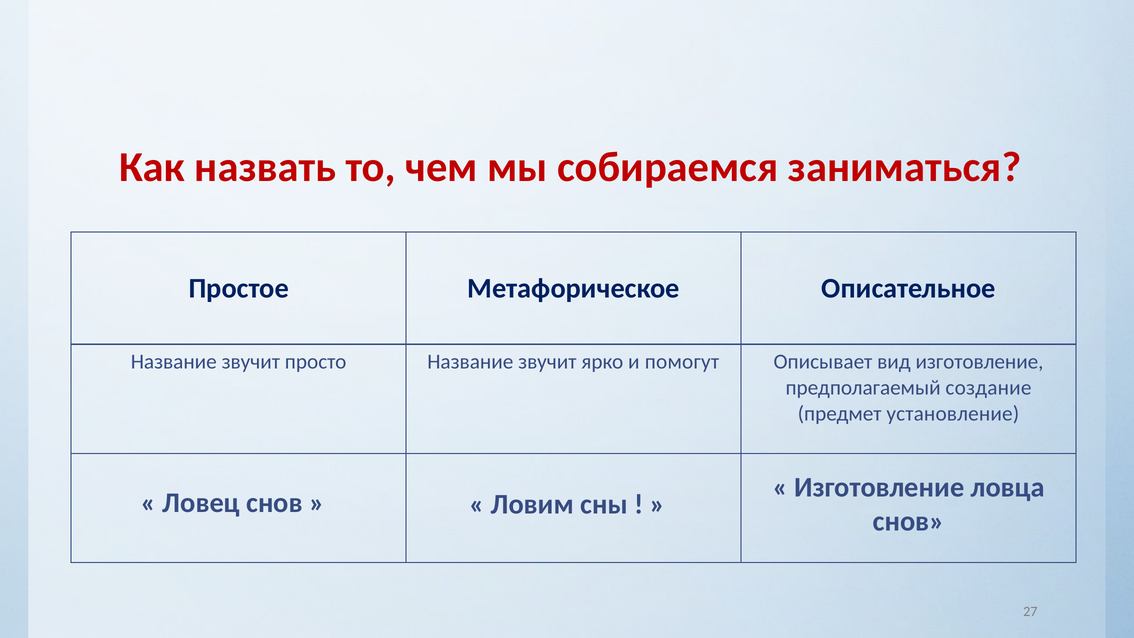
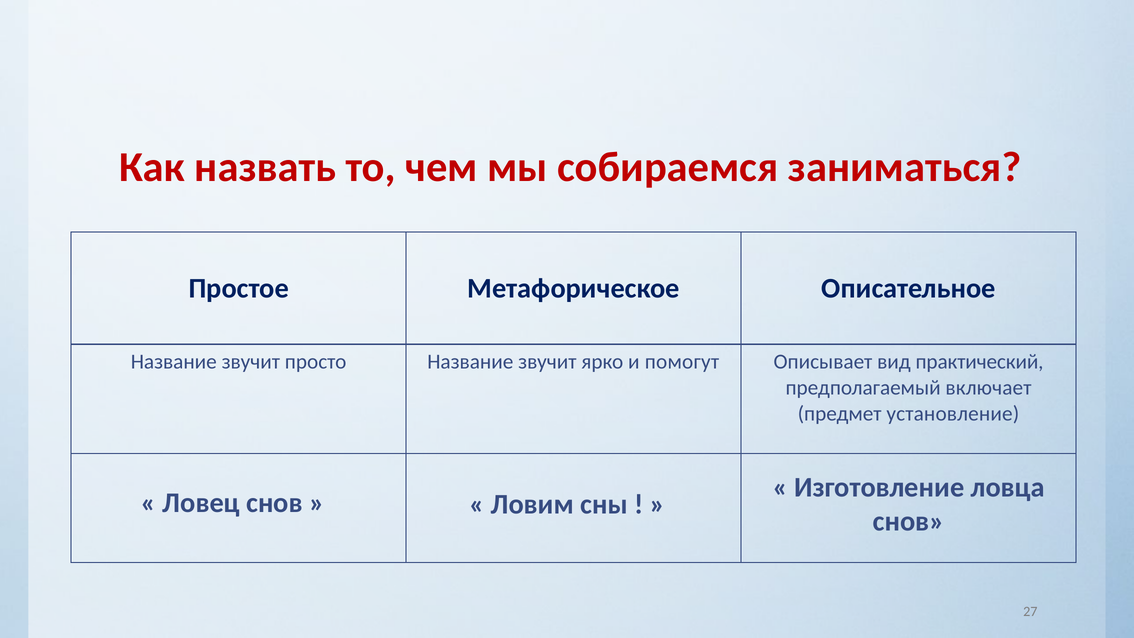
вид изготовление: изготовление -> практический (980, 362)
создание: создание -> включает (989, 388)
